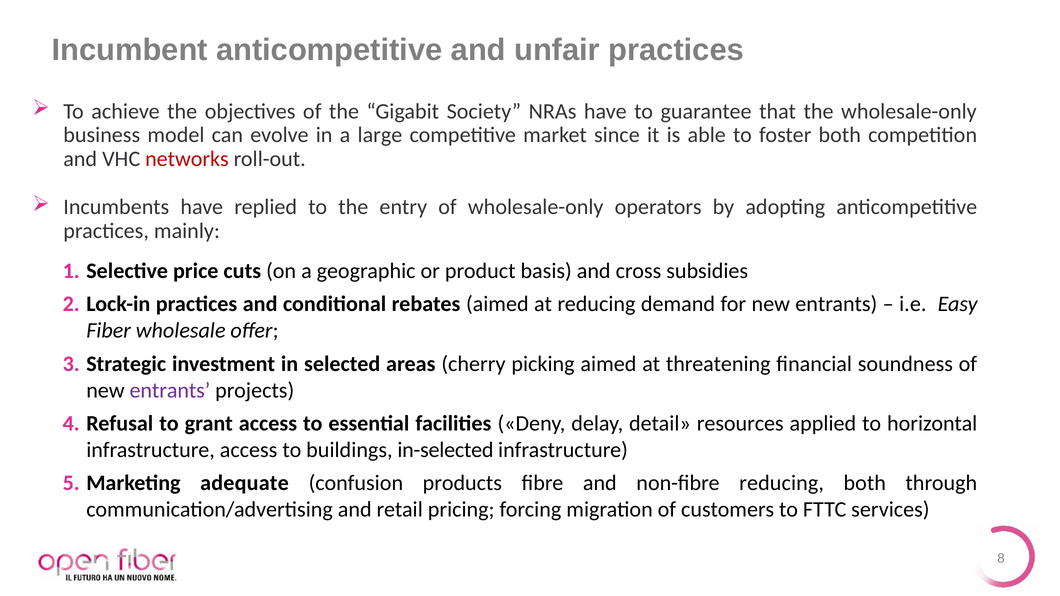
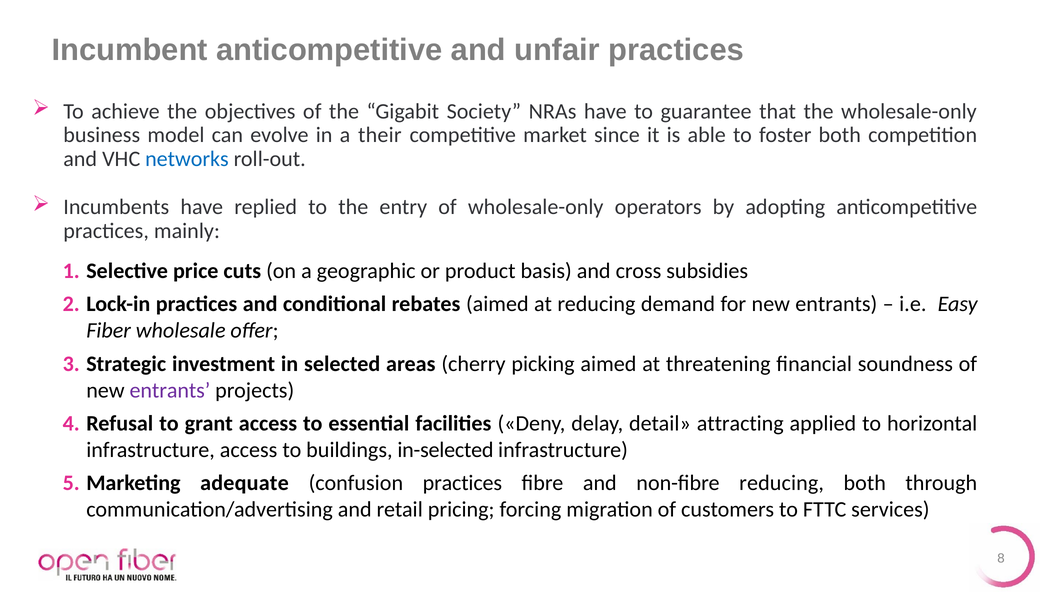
large: large -> their (380, 135)
networks colour: red -> blue (187, 159)
resources: resources -> attracting (740, 424)
confusion products: products -> practices (462, 483)
